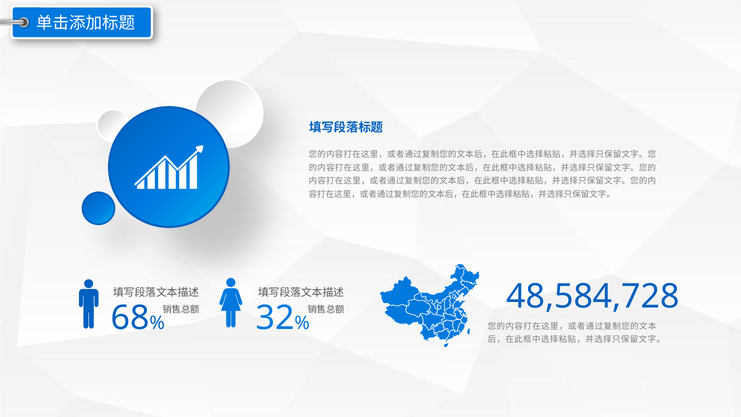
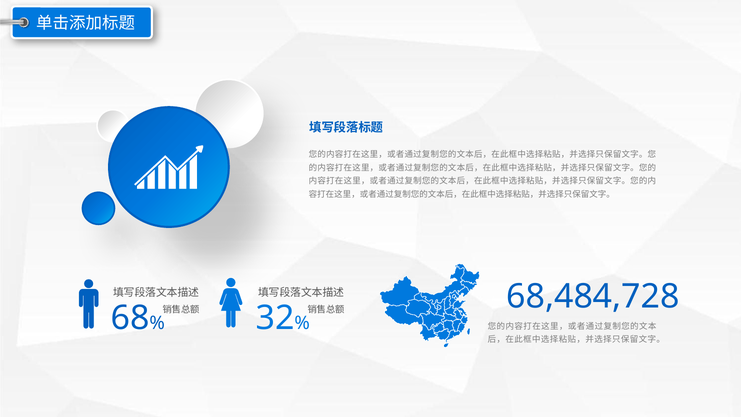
48,584,728: 48,584,728 -> 68,484,728 (593, 297)
